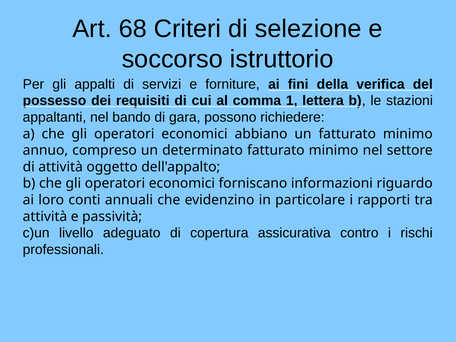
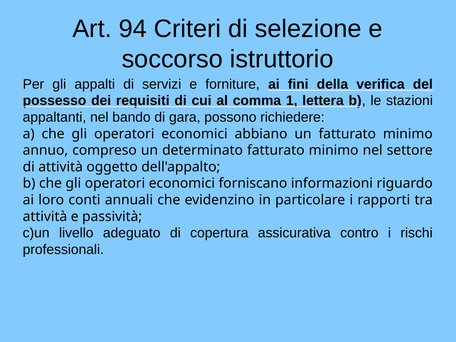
68: 68 -> 94 (133, 29)
